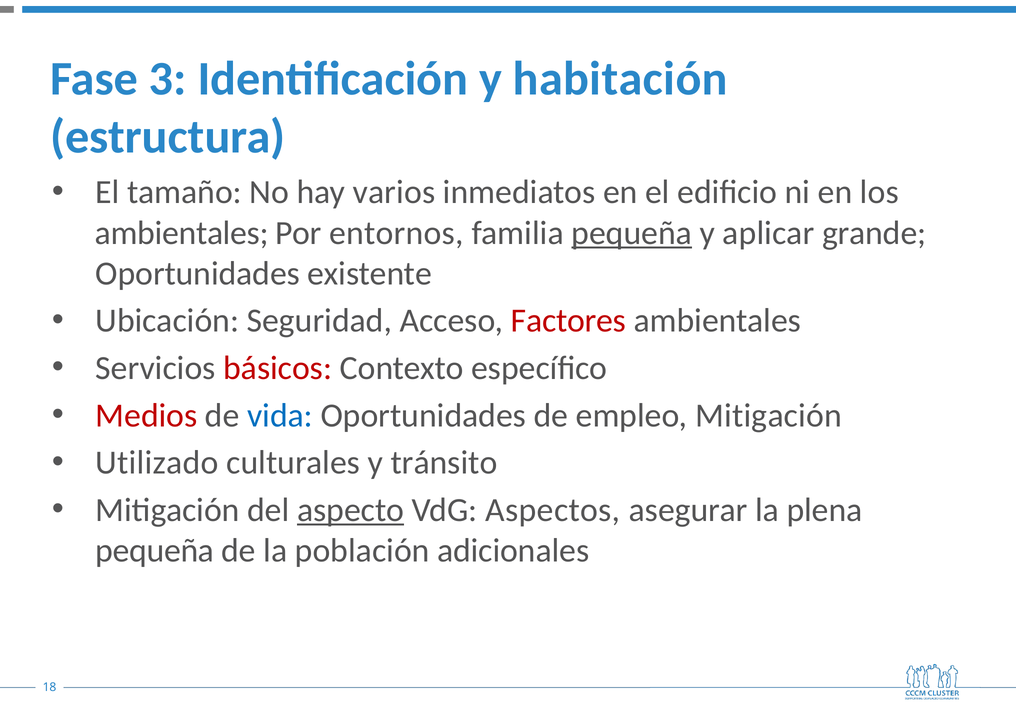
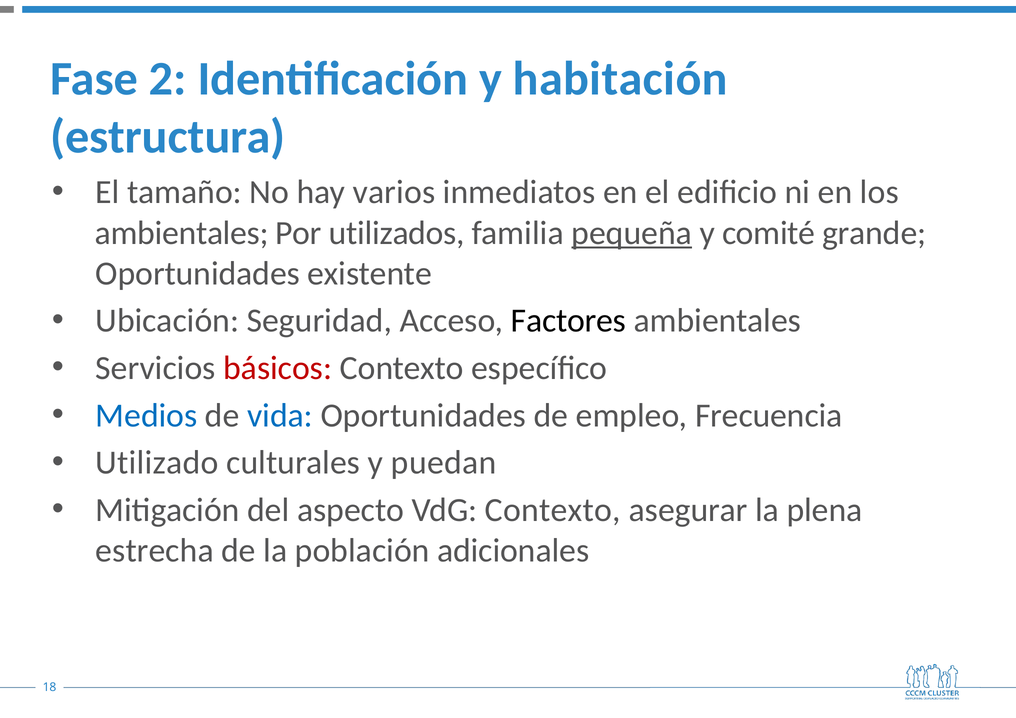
3: 3 -> 2 (168, 79)
entornos: entornos -> utilizados (397, 233)
aplicar: aplicar -> comité (769, 233)
Factores colour: red -> black (569, 321)
Medios colour: red -> blue (146, 416)
empleo Mitigación: Mitigación -> Frecuencia (769, 416)
tránsito: tránsito -> puedan (444, 463)
aspecto underline: present -> none (351, 510)
VdG Aspectos: Aspectos -> Contexto (553, 510)
pequeña: pequeña -> estrecha (155, 551)
